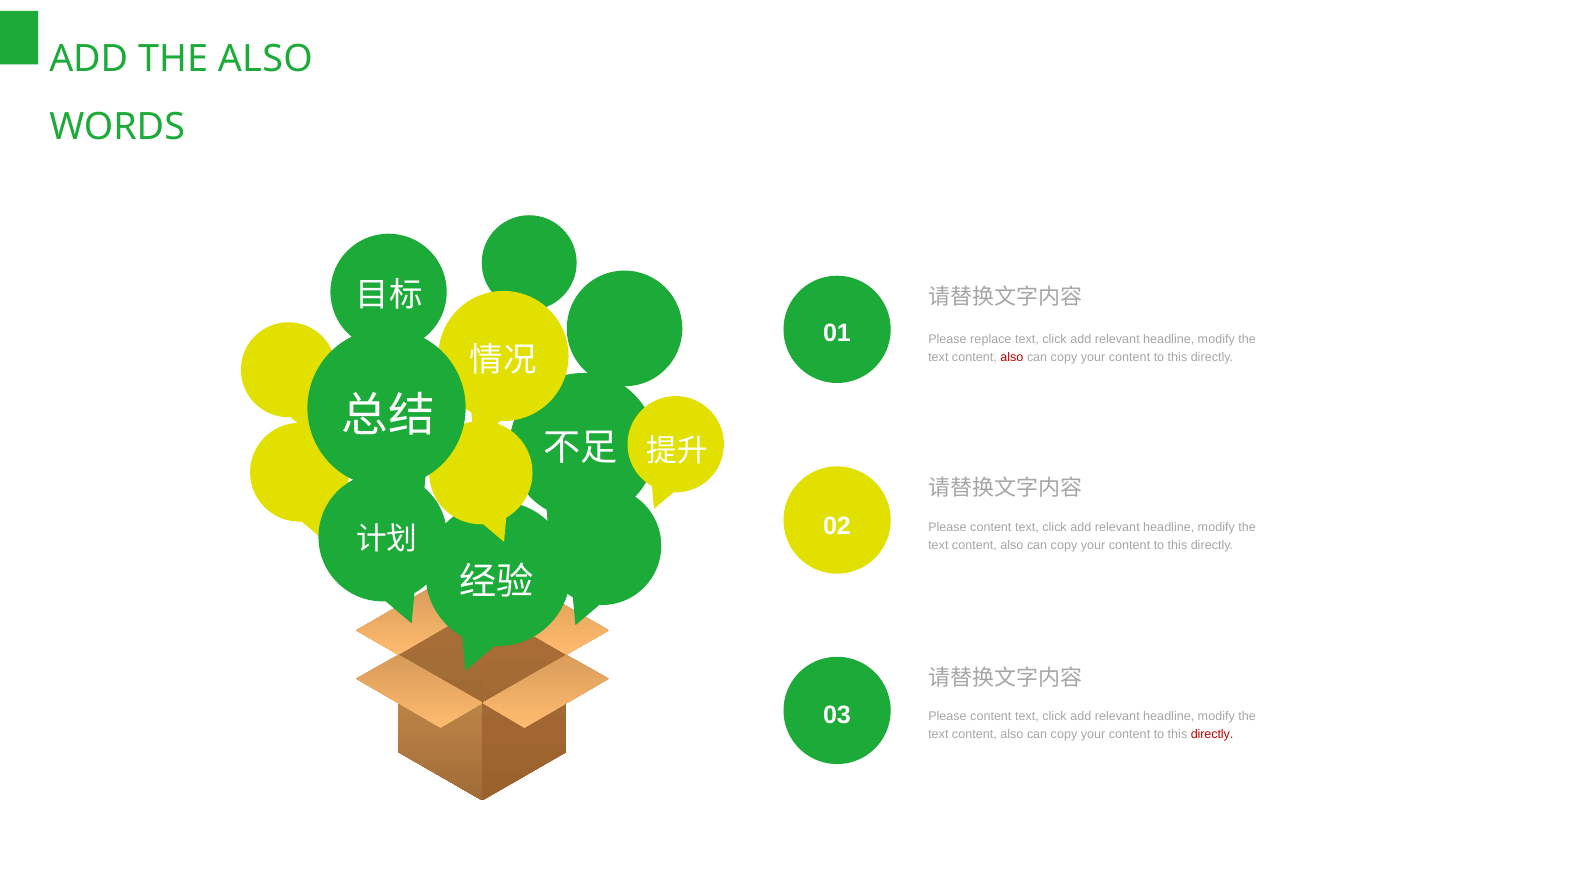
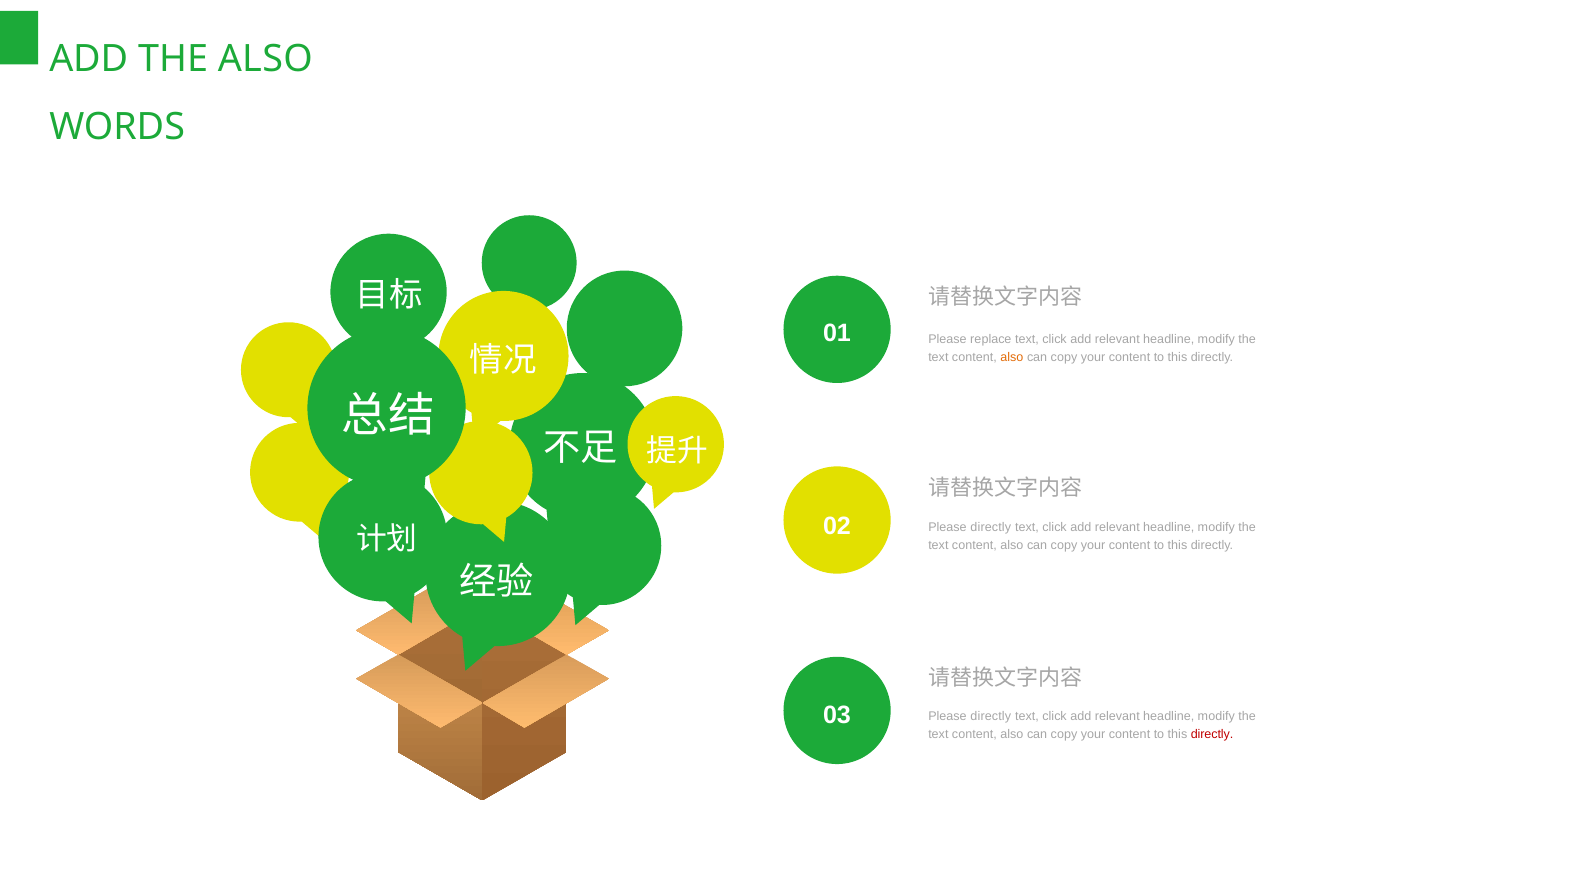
also colour: red -> orange (1012, 357)
content: content -> directly (991, 528)
content: content -> directly (991, 716)
